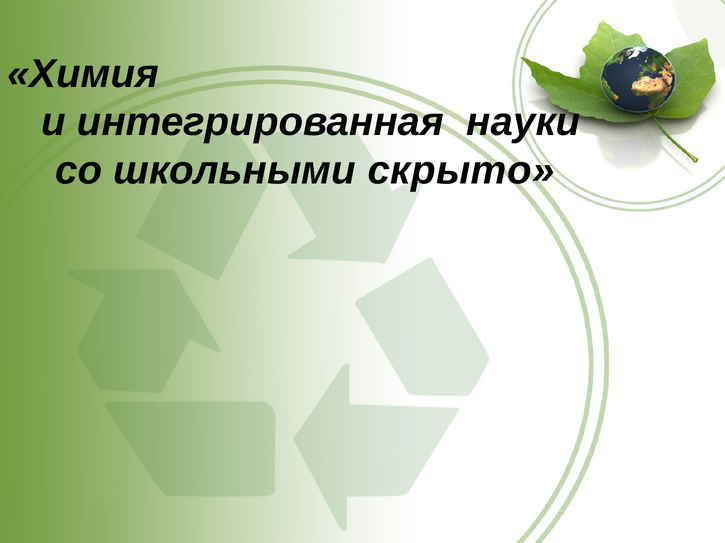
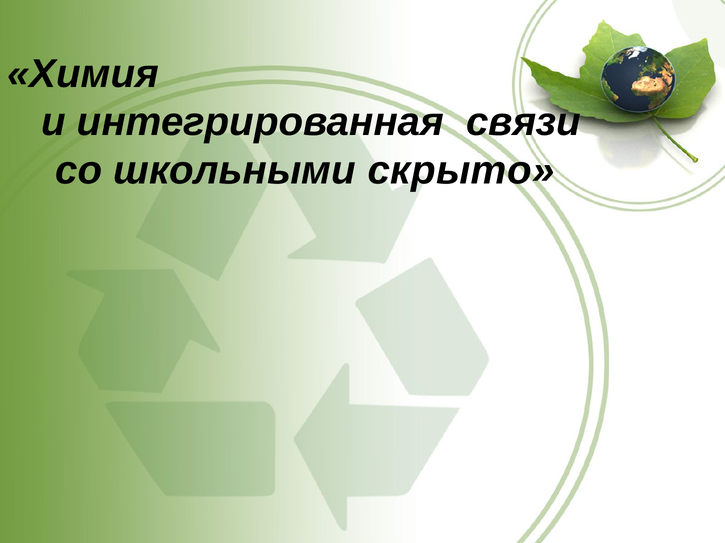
науки: науки -> связи (524, 122)
